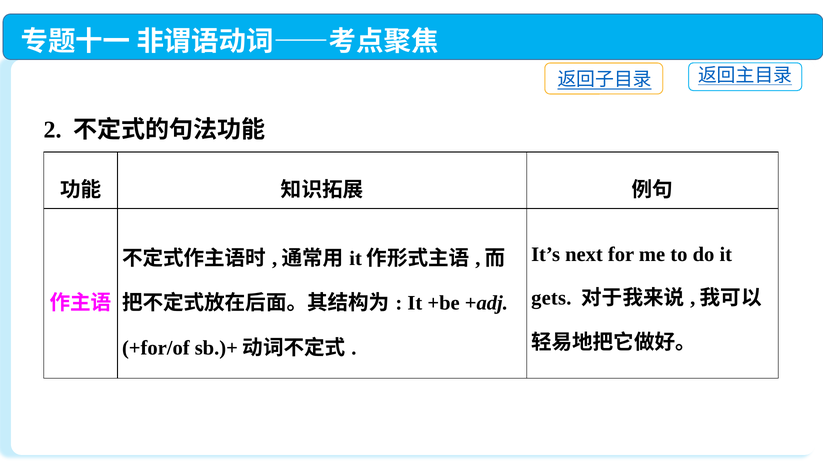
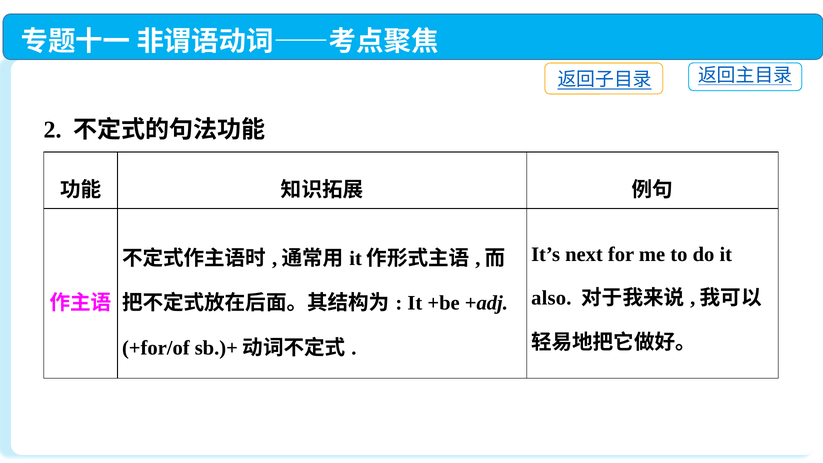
gets: gets -> also (551, 298)
